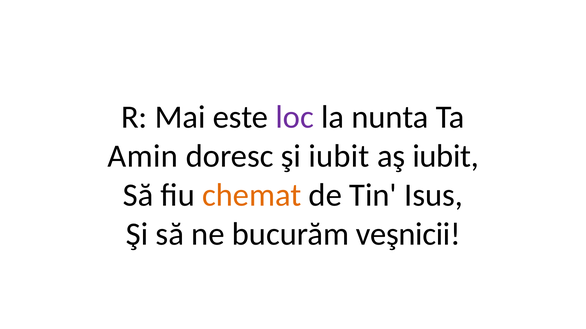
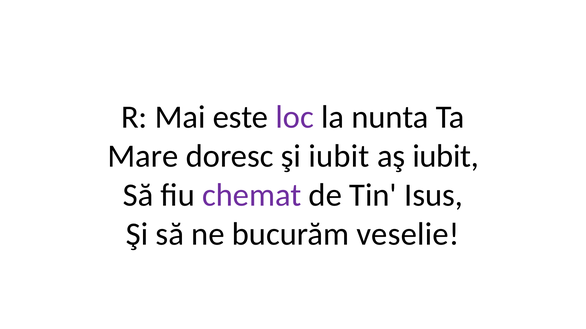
Amin: Amin -> Mare (143, 156)
chemat colour: orange -> purple (252, 195)
veşnicii: veşnicii -> veselie (408, 234)
